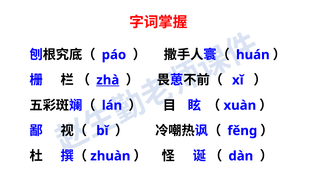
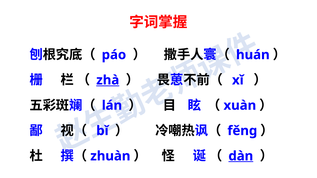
dàn underline: none -> present (241, 156)
